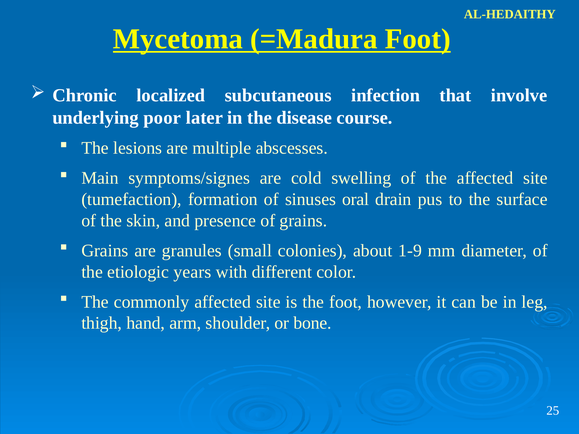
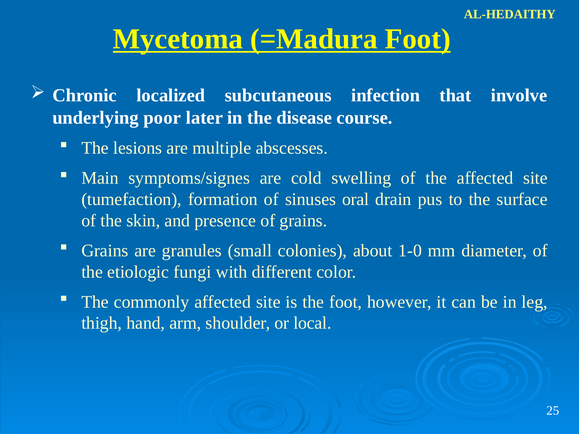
1-9: 1-9 -> 1-0 (410, 251)
years: years -> fungi (192, 272)
bone: bone -> local (313, 323)
